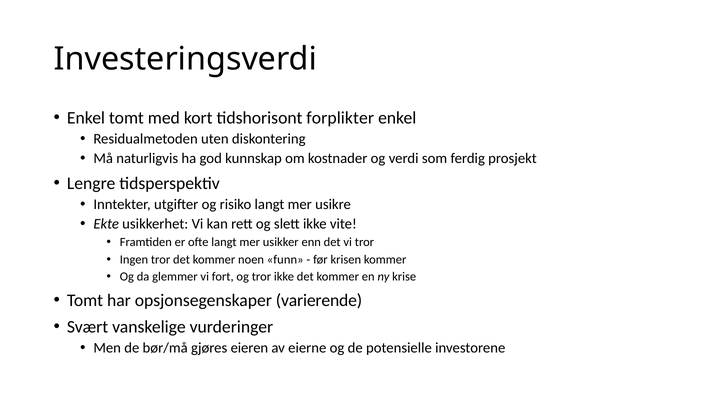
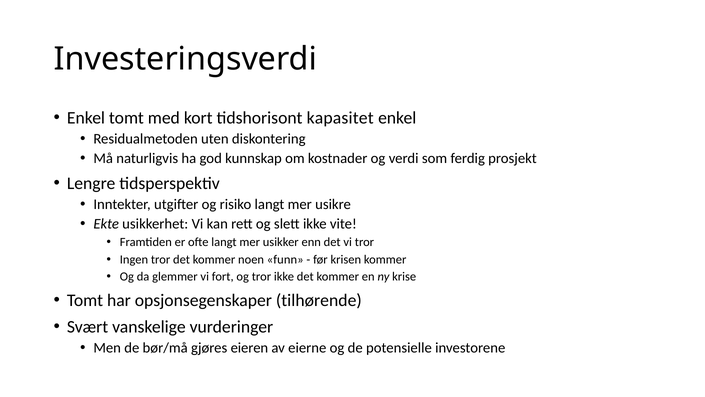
forplikter: forplikter -> kapasitet (340, 118)
varierende: varierende -> tilhørende (319, 300)
